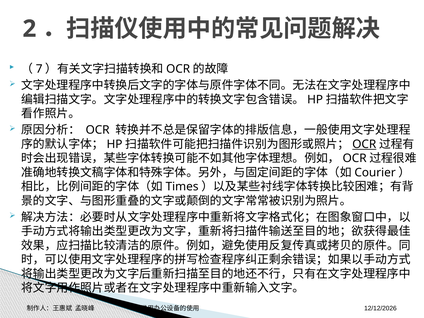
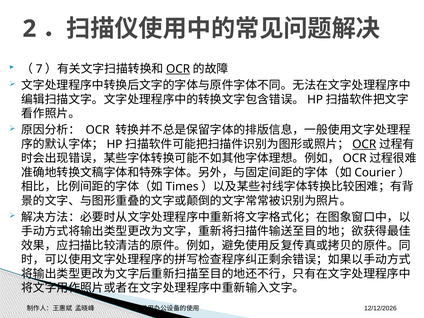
OCR underline: none -> present (178, 69)
